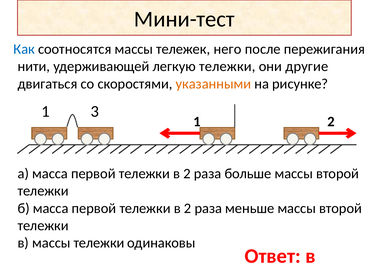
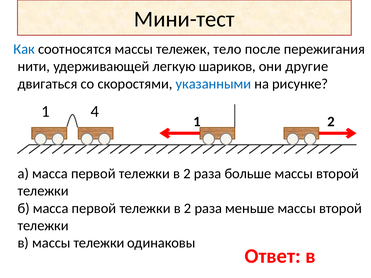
него: него -> тело (227, 49)
легкую тележки: тележки -> шариков (227, 67)
указанными colour: orange -> blue (213, 84)
3: 3 -> 4 (95, 111)
